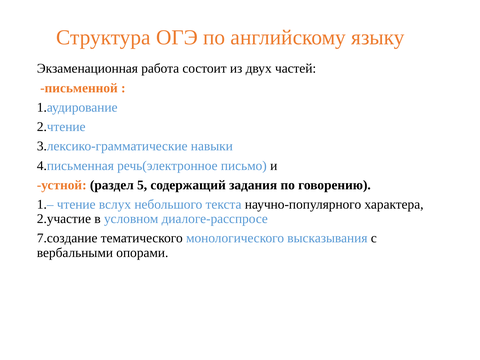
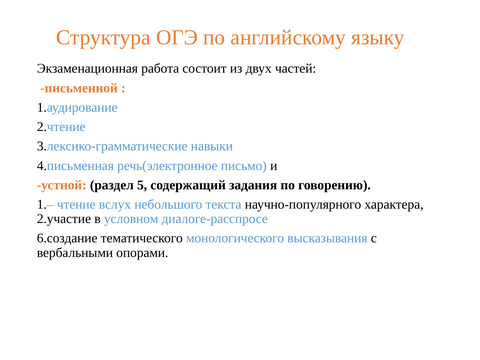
7.создание: 7.создание -> 6.создание (67, 238)
